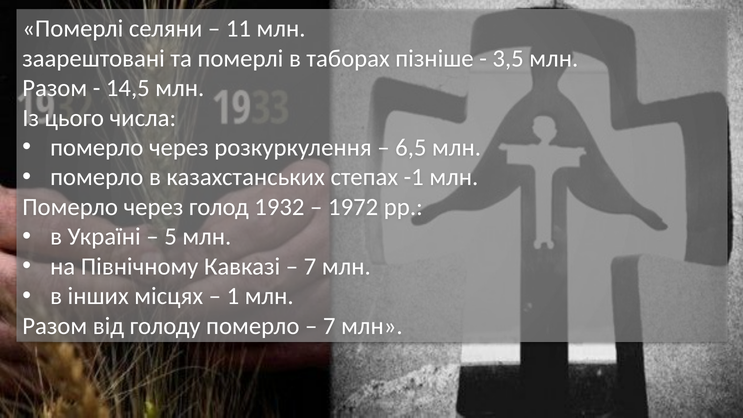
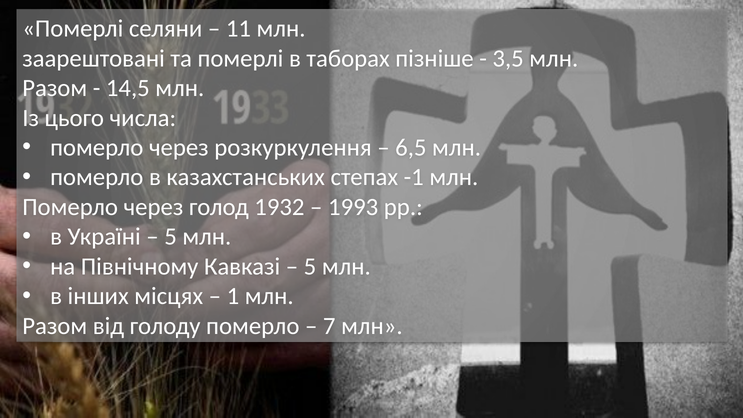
1972: 1972 -> 1993 (353, 207)
7: 7 -> 5 (310, 266)
